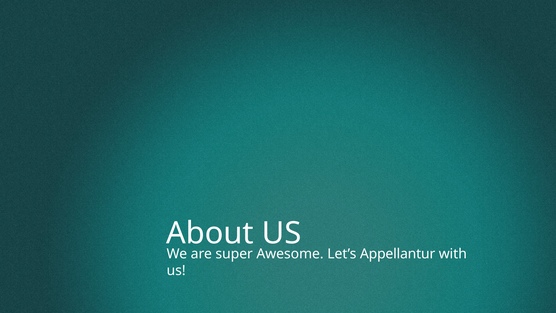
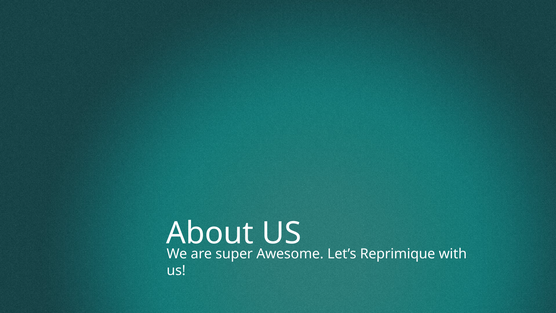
Appellantur: Appellantur -> Reprimique (398, 254)
